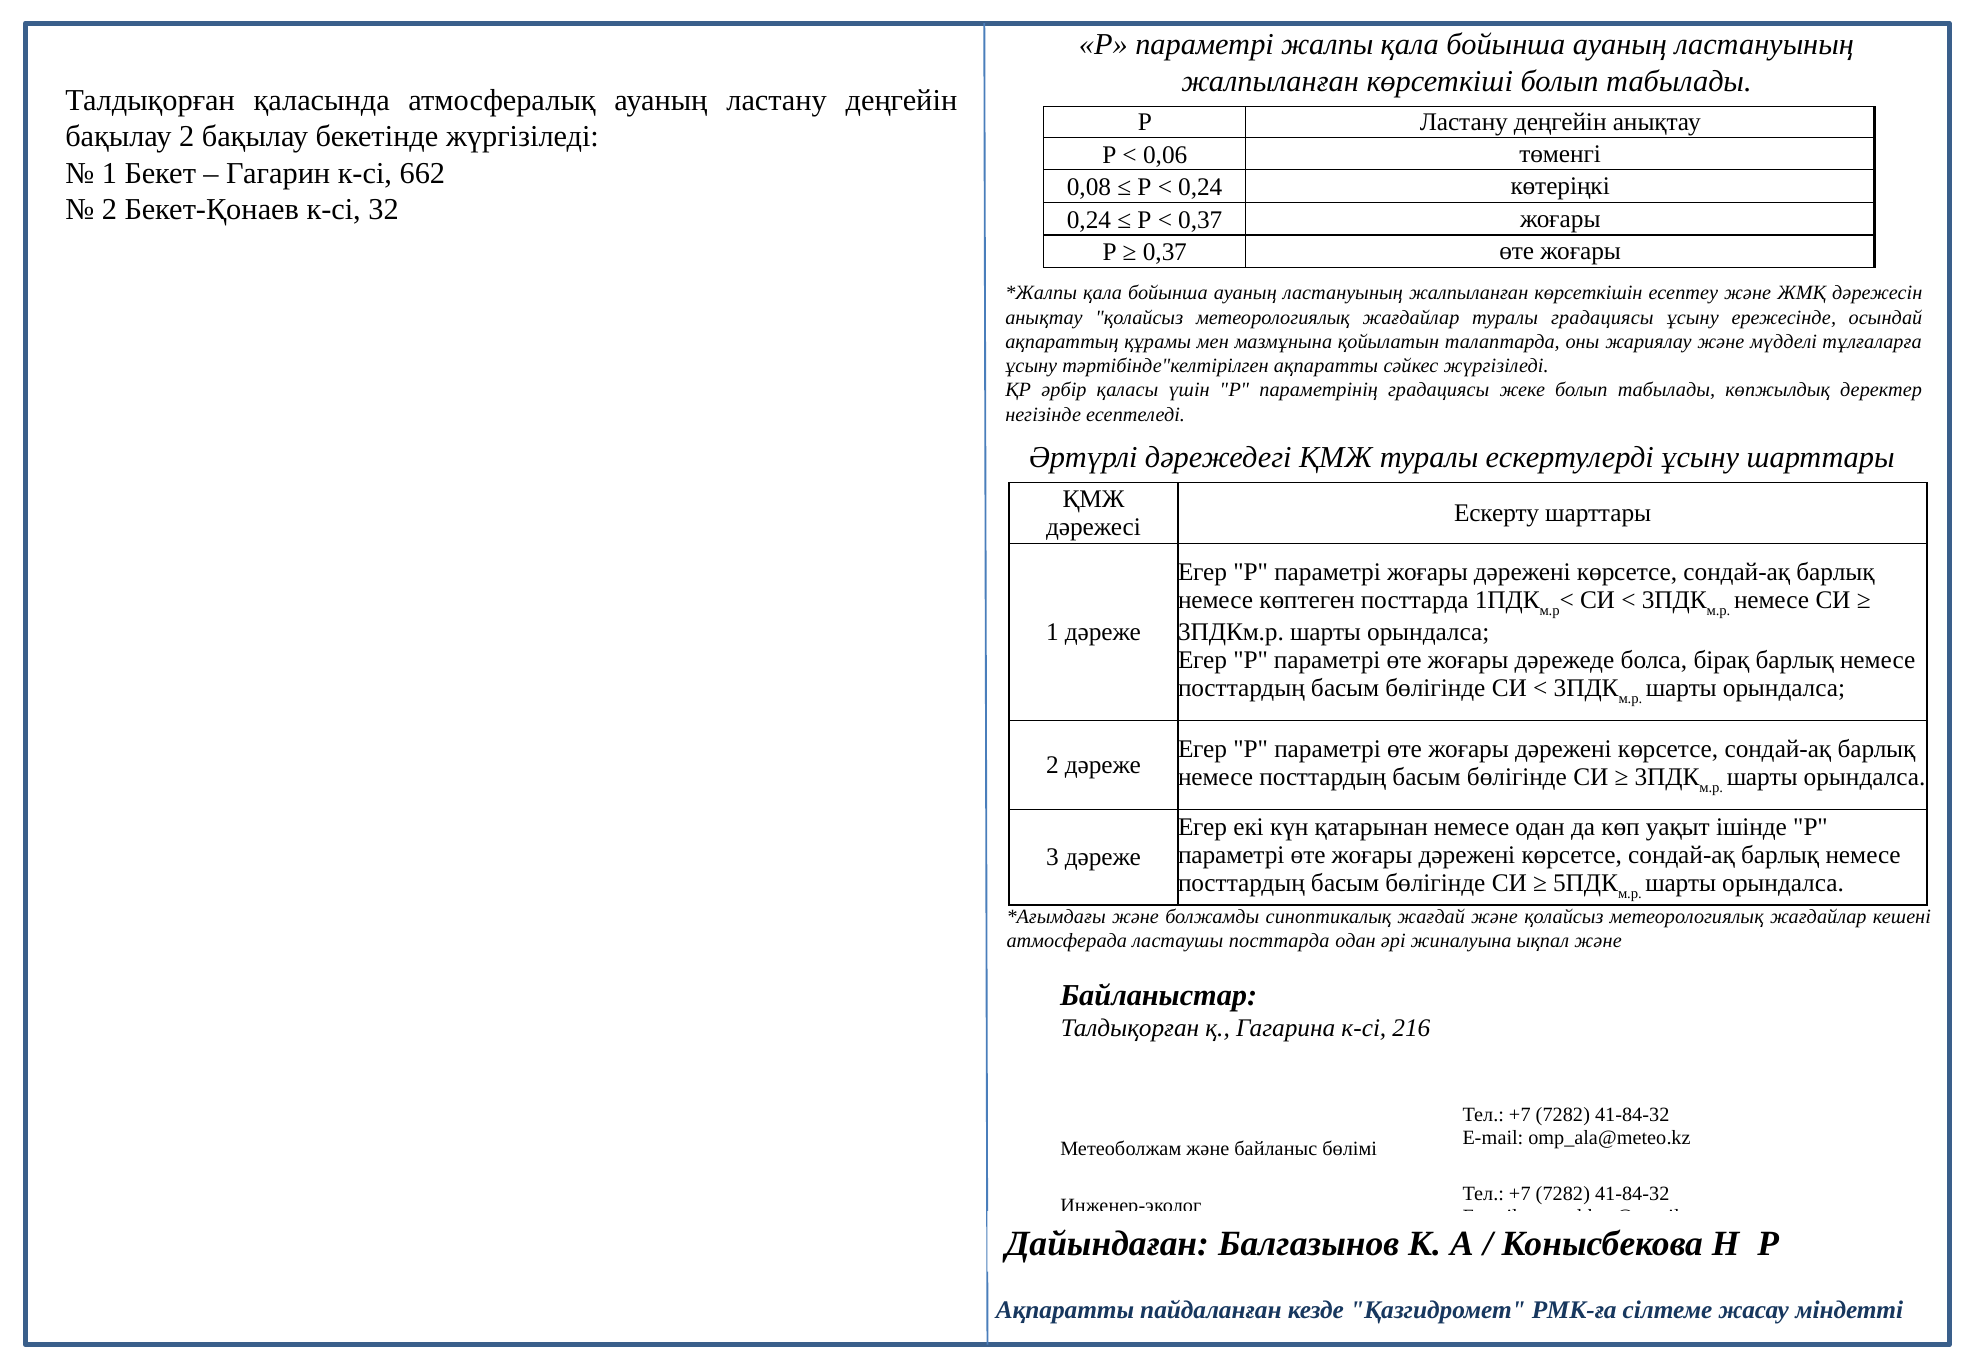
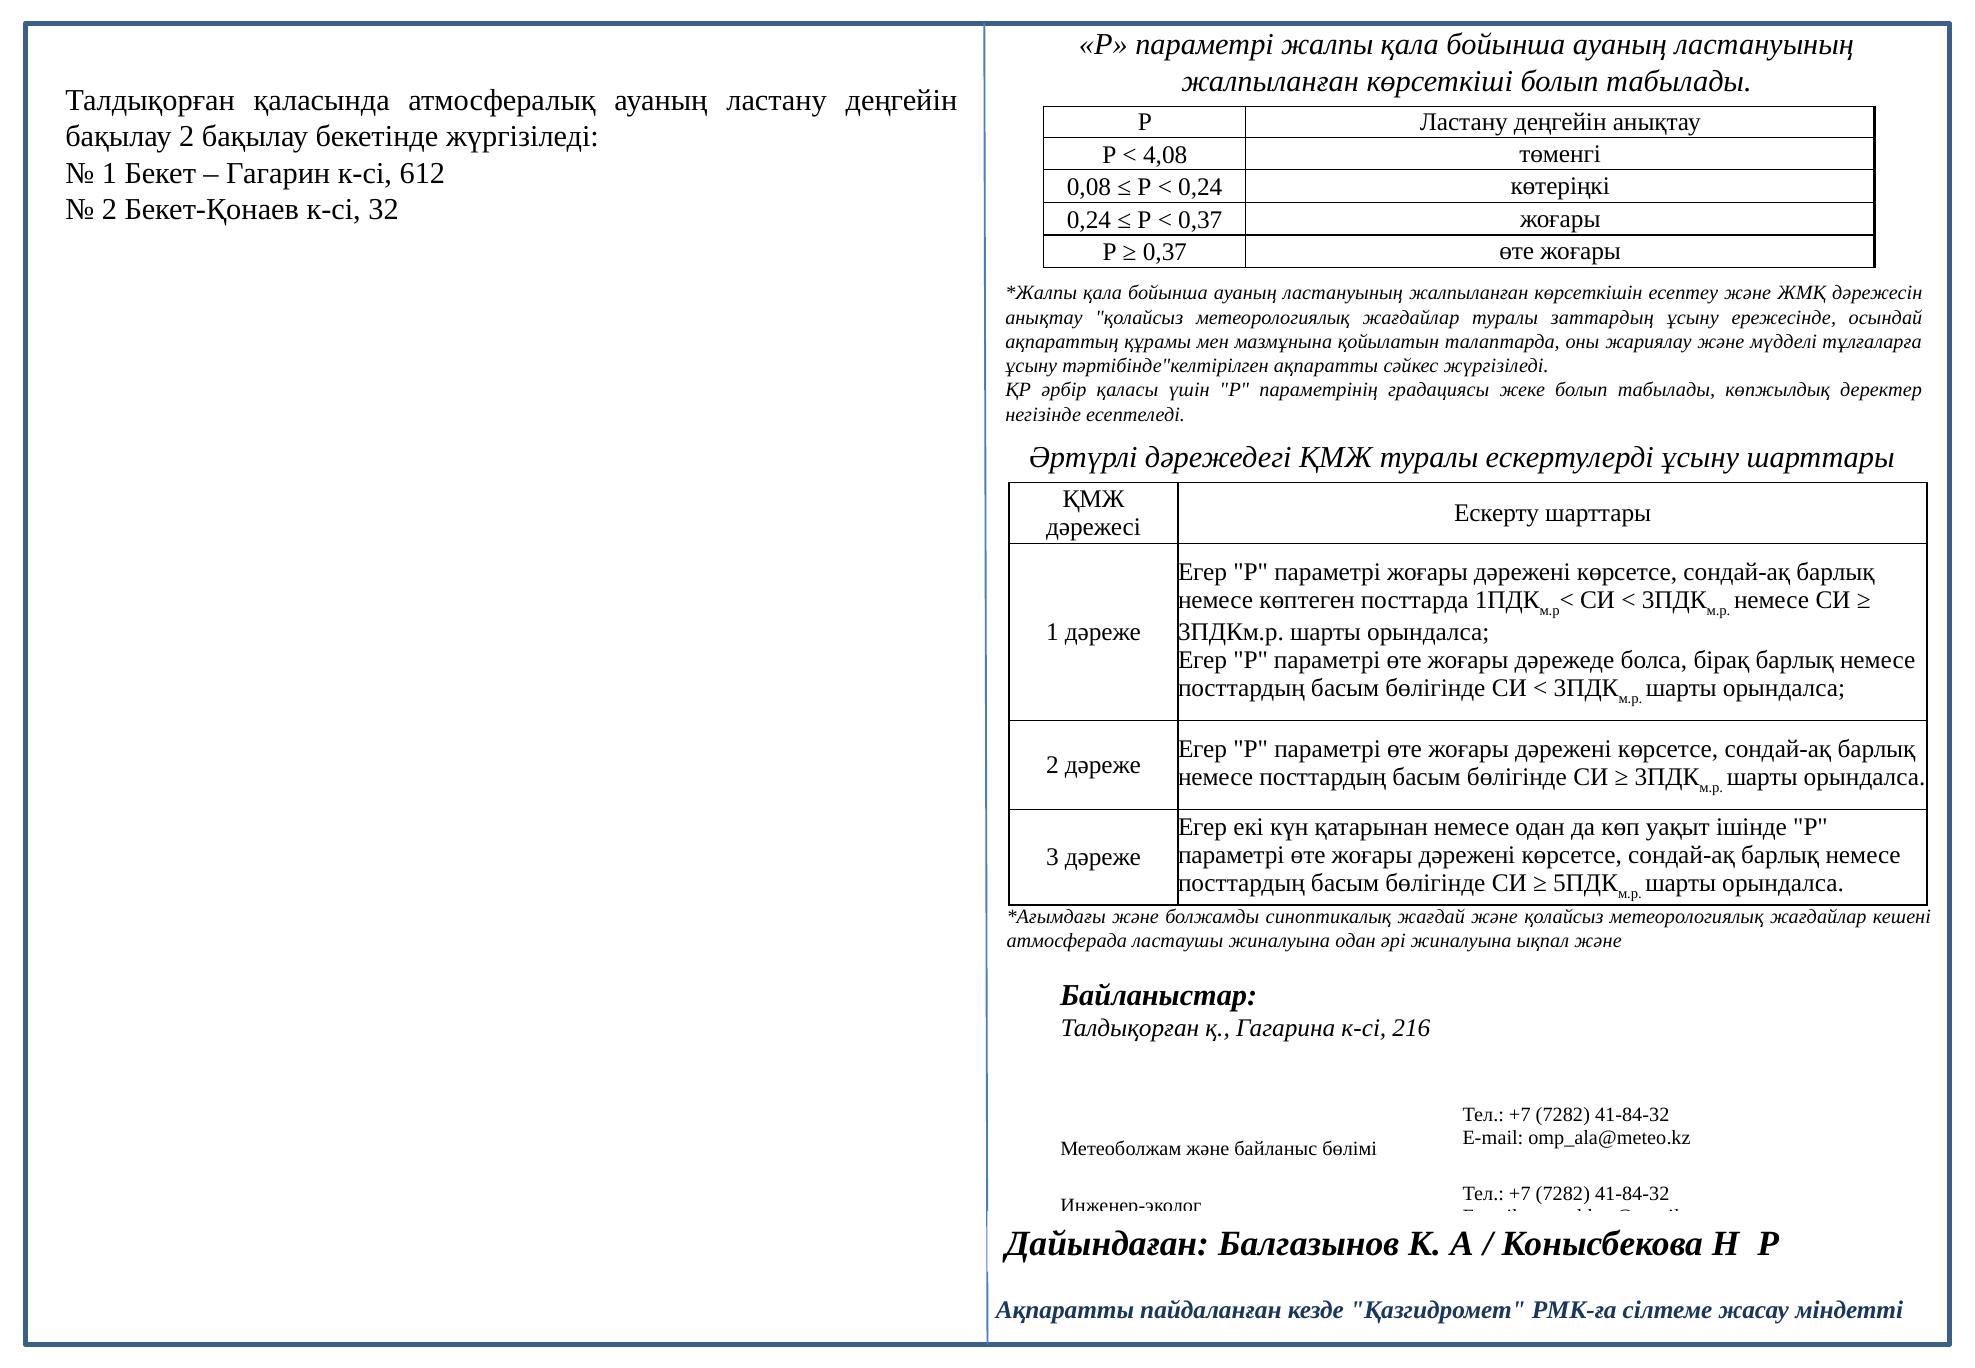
0,06: 0,06 -> 4,08 (1165, 155)
662: 662 -> 612 (422, 173)
туралы градациясы: градациясы -> заттардың (1602, 317)
ластаушы посттарда: посттарда -> жиналуына (1279, 941)
